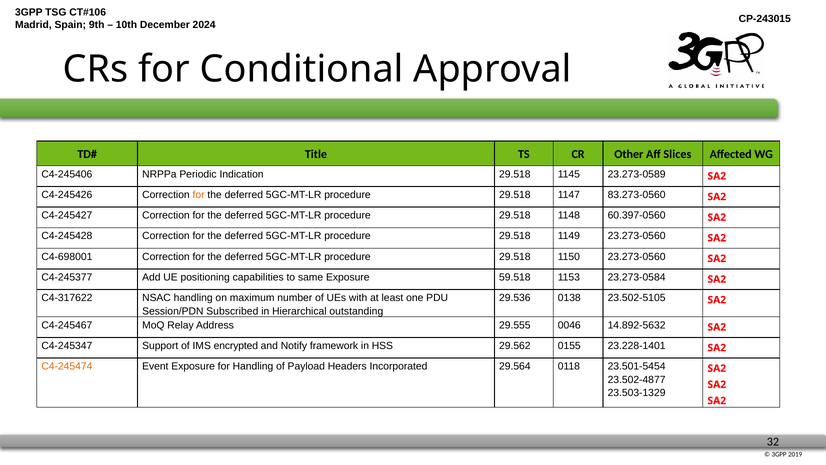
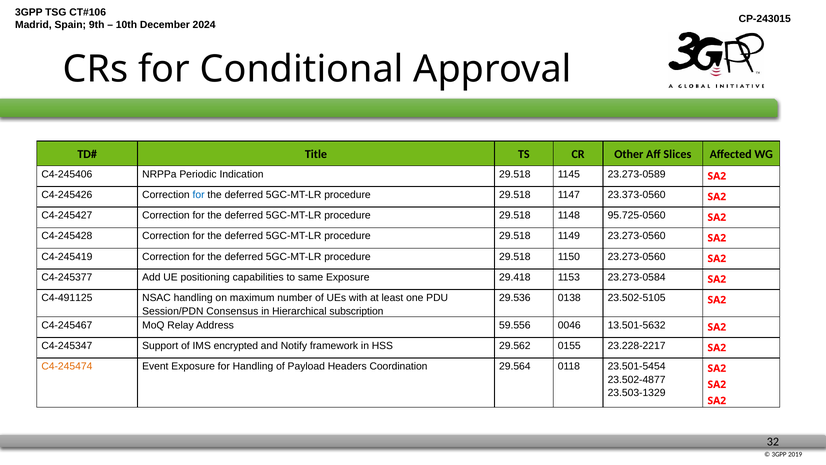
for colour: orange -> blue (199, 195)
83.273-0560: 83.273-0560 -> 23.373-0560 (637, 195)
60.397-0560: 60.397-0560 -> 95.725-0560 (637, 215)
C4-698001: C4-698001 -> C4-245419 (67, 256)
59.518: 59.518 -> 29.418 (515, 277)
C4-317622: C4-317622 -> C4-491125 (67, 298)
Subscribed: Subscribed -> Consensus (232, 311)
outstanding: outstanding -> subscription (356, 311)
29.555: 29.555 -> 59.556 (515, 325)
14.892-5632: 14.892-5632 -> 13.501-5632 (637, 325)
23.228-1401: 23.228-1401 -> 23.228-2217 (637, 345)
Incorporated: Incorporated -> Coordination (399, 366)
